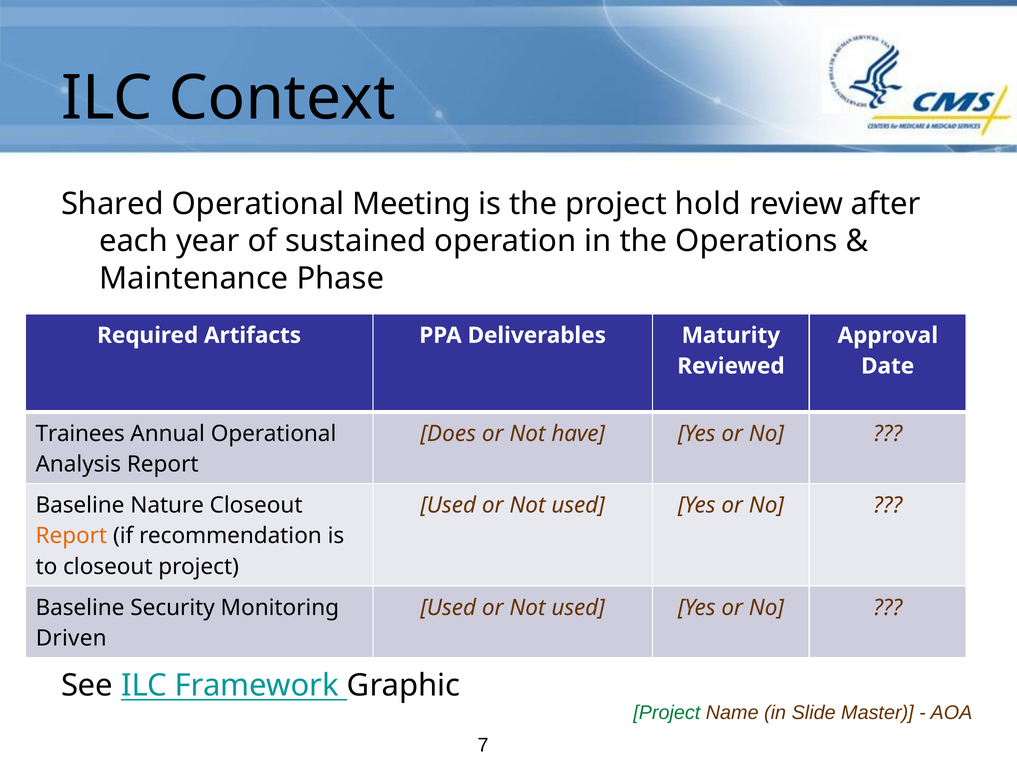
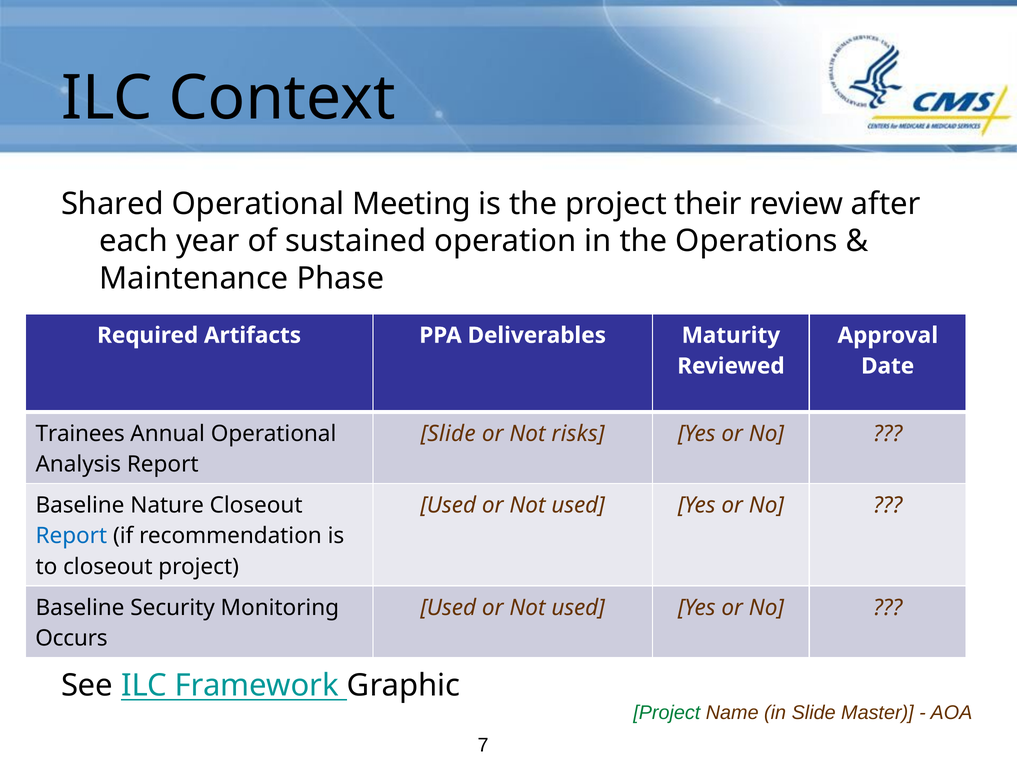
hold: hold -> their (708, 204)
Does: Does -> Slide (448, 434)
have: have -> risks (578, 434)
Report colour: orange -> blue (71, 536)
Driven: Driven -> Occurs (71, 638)
